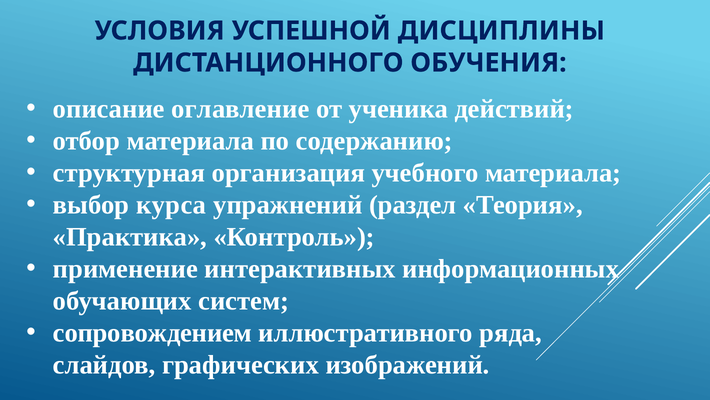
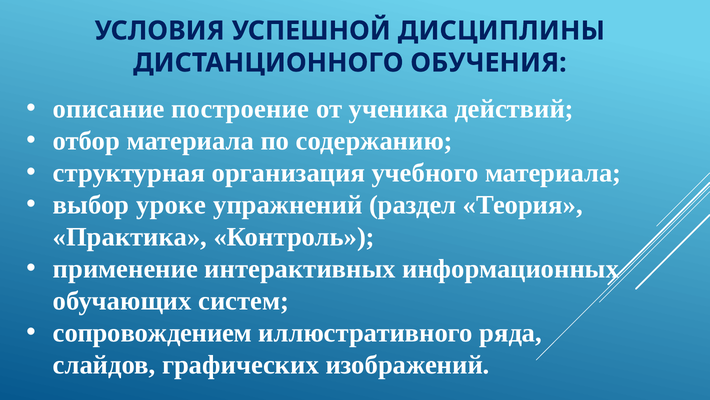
оглавление: оглавление -> построение (240, 109)
курса: курса -> уроке (171, 205)
